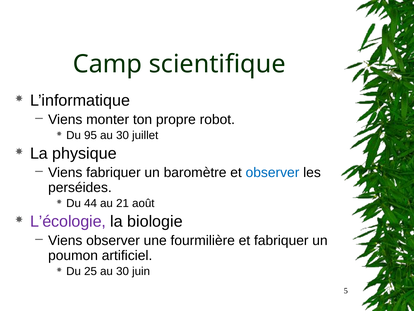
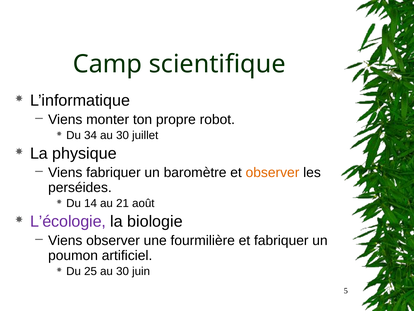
95: 95 -> 34 (91, 135)
observer colour: blue -> orange (272, 172)
44: 44 -> 14 (91, 203)
